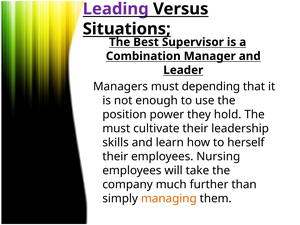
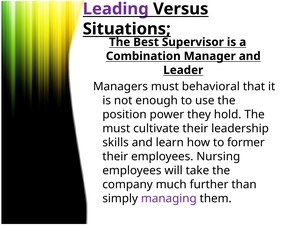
depending: depending -> behavioral (211, 86)
herself: herself -> former (246, 143)
managing colour: orange -> purple (169, 199)
